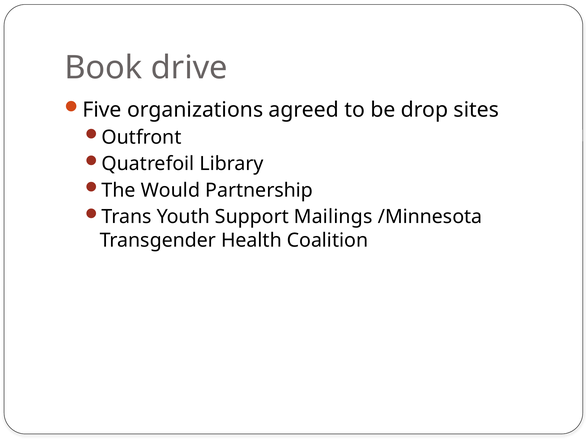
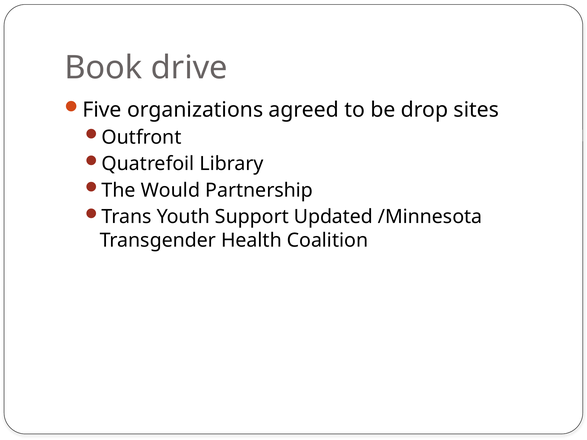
Mailings: Mailings -> Updated (333, 217)
